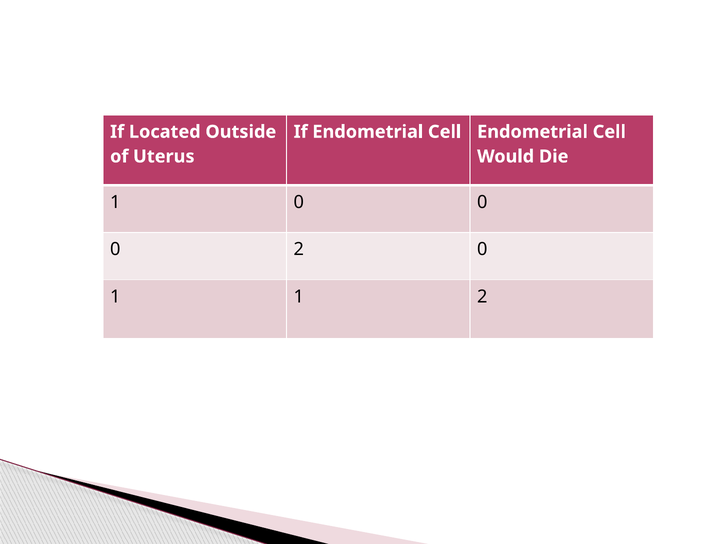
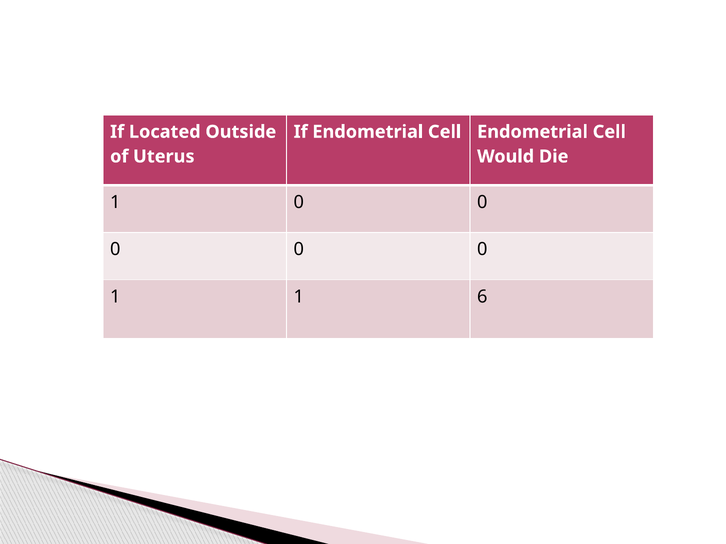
2: 2 -> 0 (299, 250)
1 2: 2 -> 6 (482, 297)
